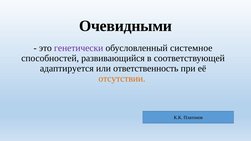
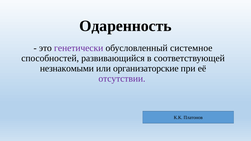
Очевидными: Очевидными -> Одаренность (125, 26)
адаптируется: адаптируется -> незнакомыми (67, 68)
ответственность: ответственность -> организаторские (146, 68)
отсутствии colour: orange -> purple (122, 79)
